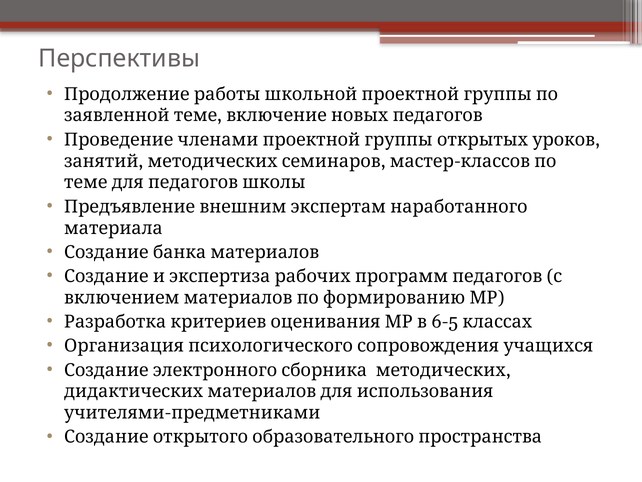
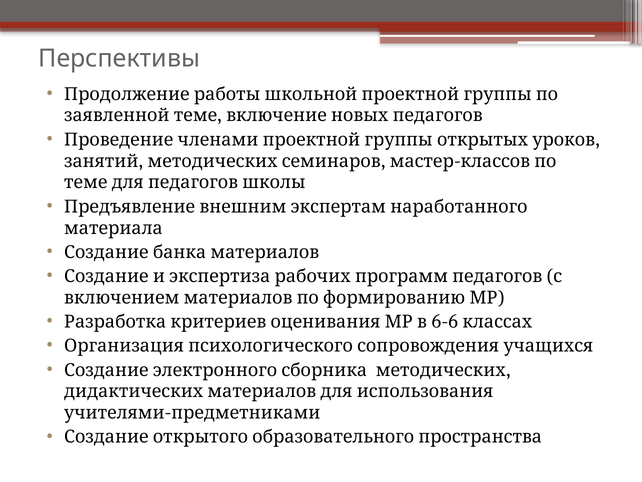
6-5: 6-5 -> 6-6 (445, 322)
